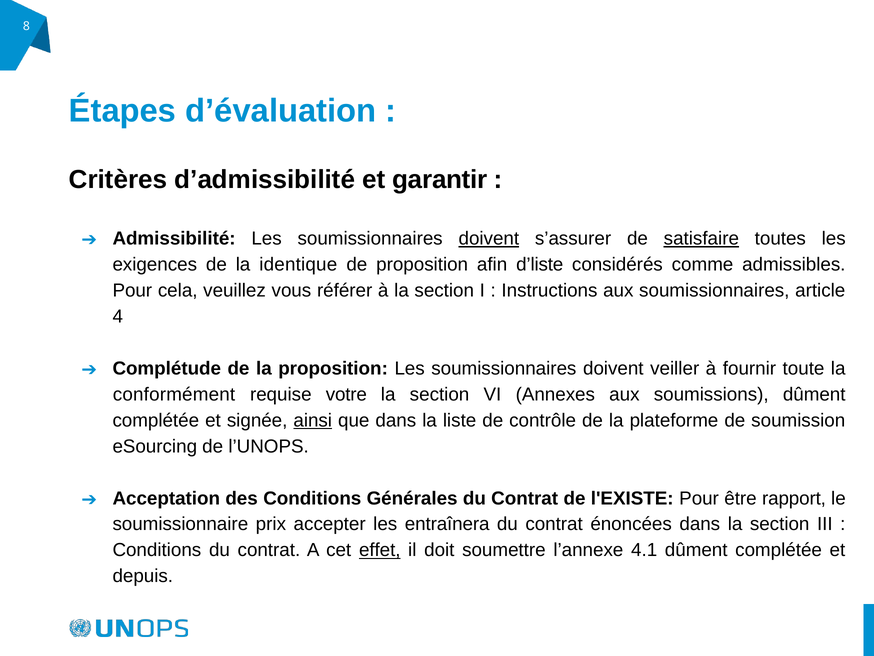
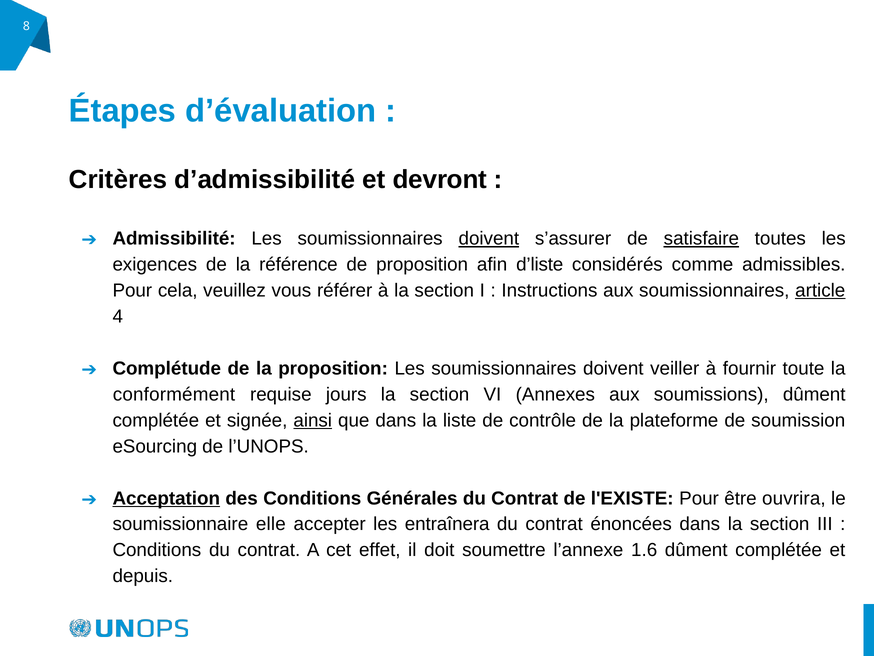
garantir: garantir -> devront (440, 179)
identique: identique -> référence (298, 264)
article underline: none -> present (820, 290)
votre: votre -> jours (346, 394)
Acceptation underline: none -> present (166, 498)
rapport: rapport -> ouvrira (794, 498)
prix: prix -> elle (271, 524)
effet underline: present -> none (380, 550)
4.1: 4.1 -> 1.6 (644, 550)
